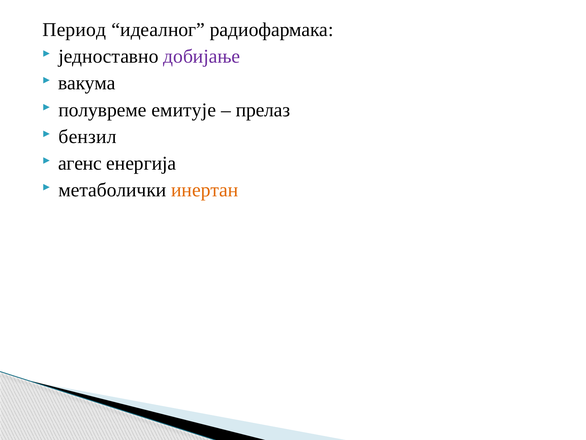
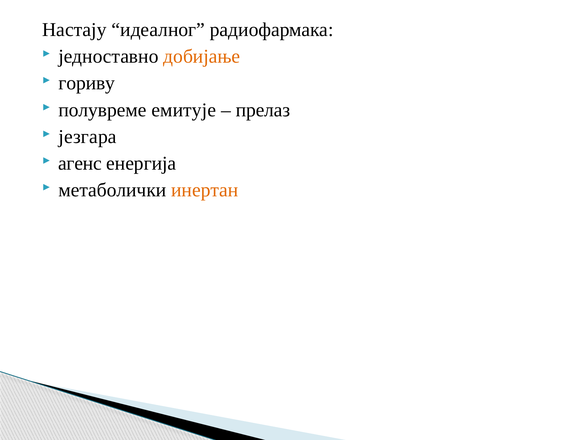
Период: Период -> Настају (74, 30)
добијање colour: purple -> orange (202, 56)
вакума: вакума -> гориву (87, 83)
бензил: бензил -> језгара (88, 136)
